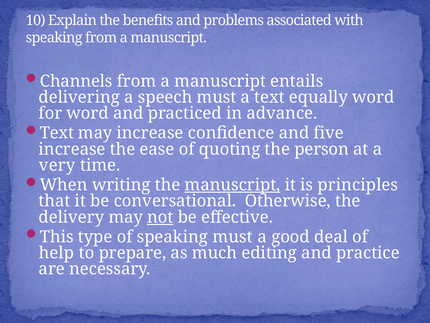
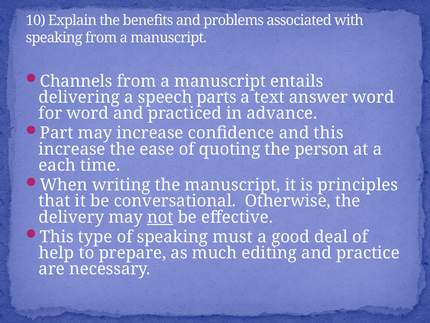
speech must: must -> parts (217, 97)
equally: equally -> answer (318, 97)
Text: Text -> Part (57, 133)
and five: five -> this (329, 133)
very: very -> each (57, 165)
manuscript underline: present -> none (233, 185)
